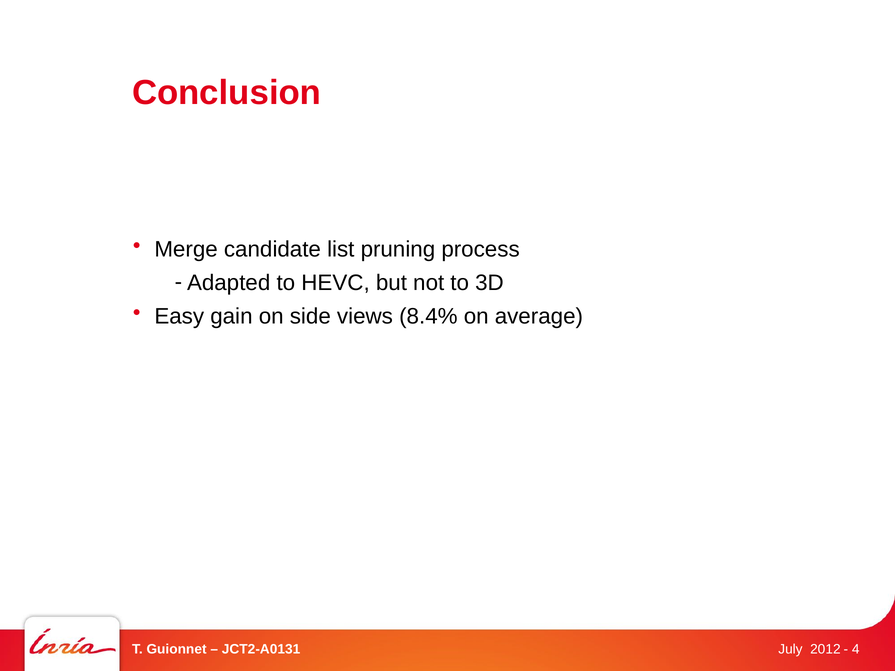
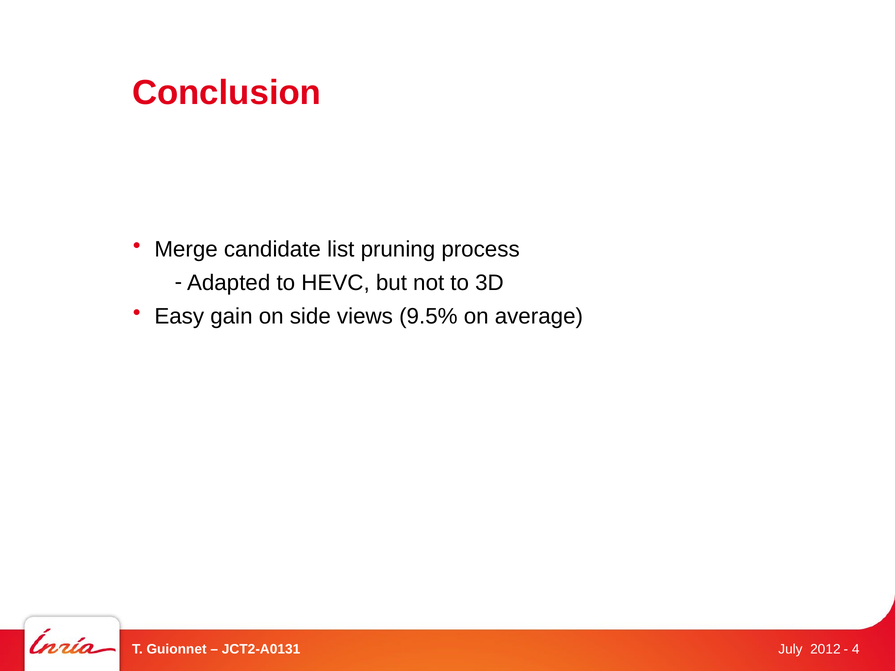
8.4%: 8.4% -> 9.5% (428, 317)
